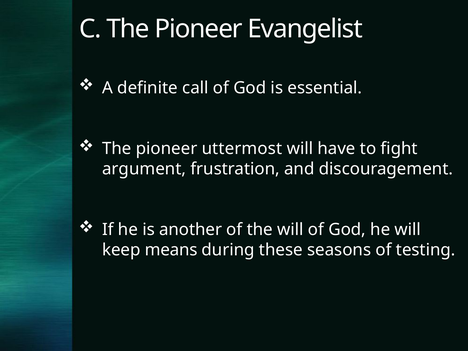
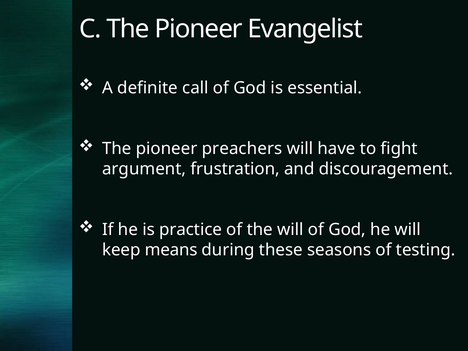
uttermost: uttermost -> preachers (242, 149)
another: another -> practice (191, 230)
